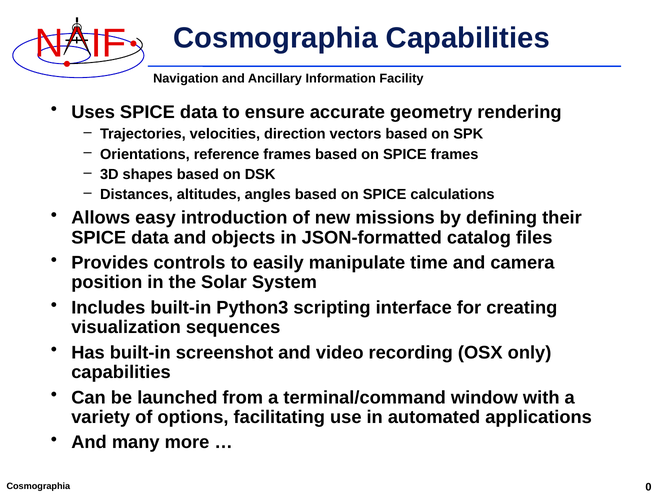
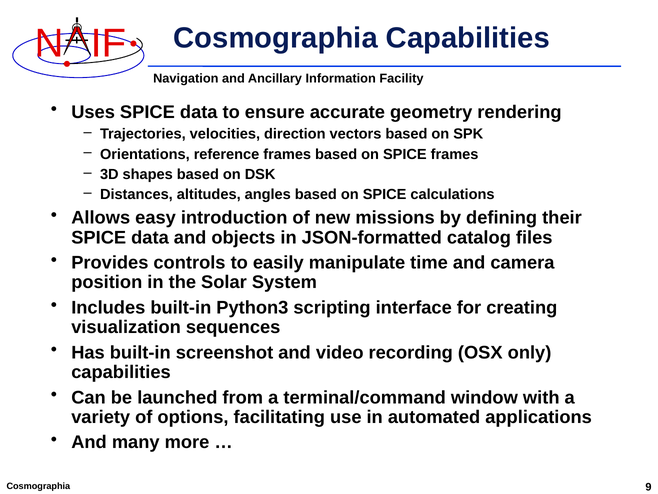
0: 0 -> 9 (648, 487)
